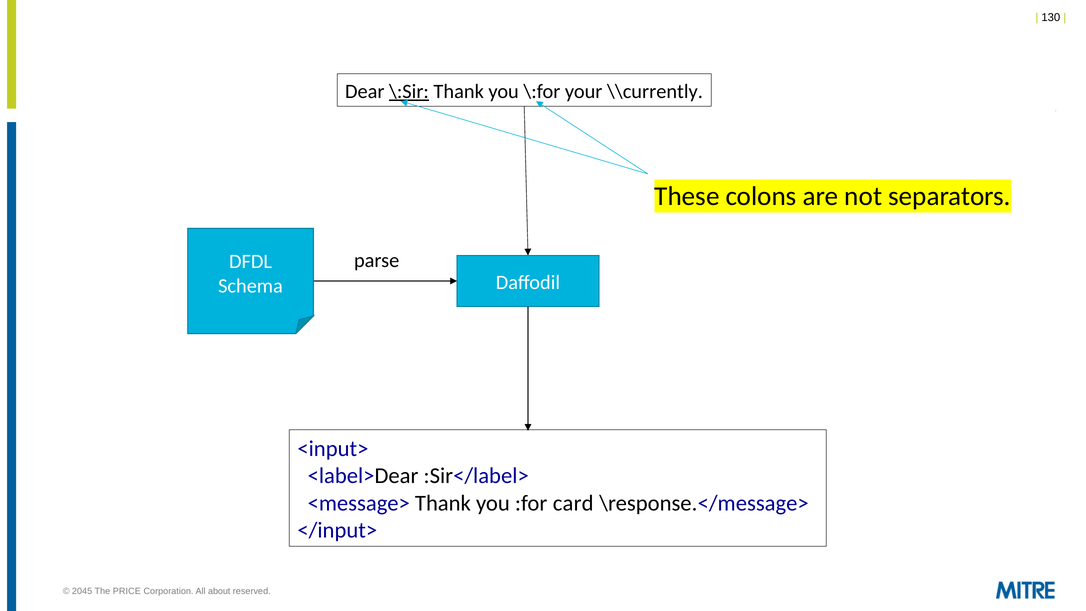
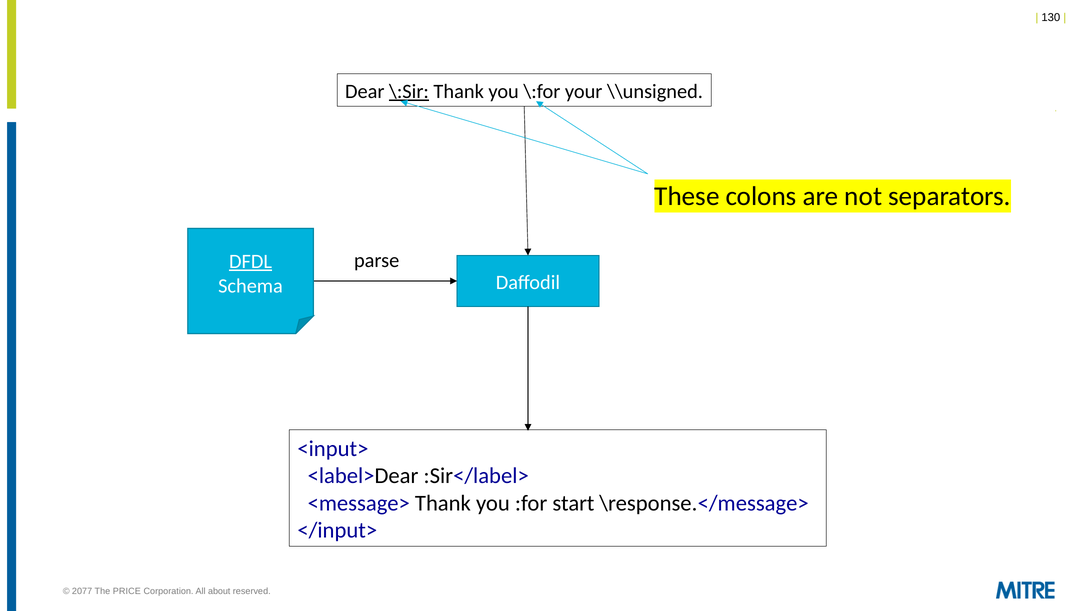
\\currently: \\currently -> \\unsigned (655, 91)
DFDL underline: none -> present (251, 261)
card: card -> start (573, 503)
2045: 2045 -> 2077 (82, 591)
